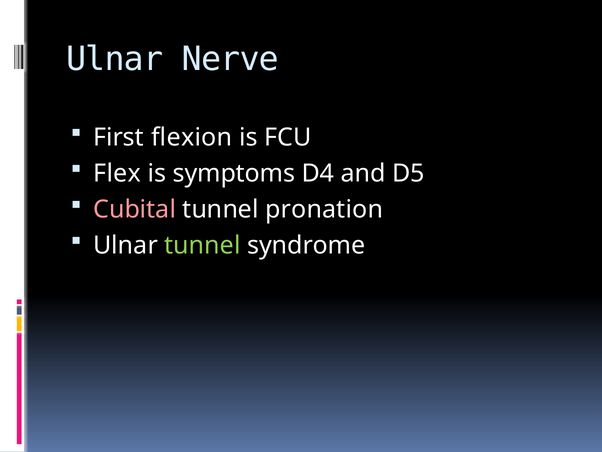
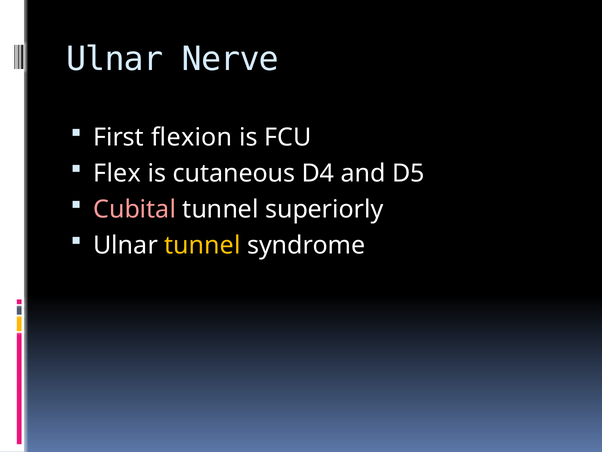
symptoms: symptoms -> cutaneous (234, 173)
pronation: pronation -> superiorly (324, 209)
tunnel colour: light green -> yellow (202, 245)
